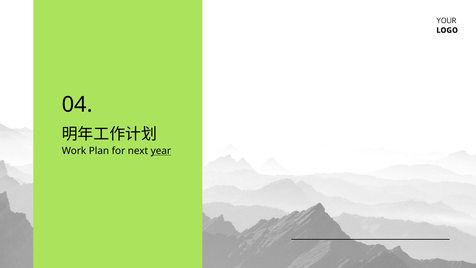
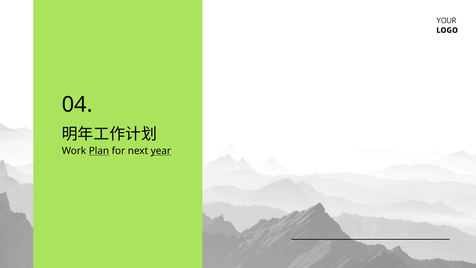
Plan underline: none -> present (99, 151)
